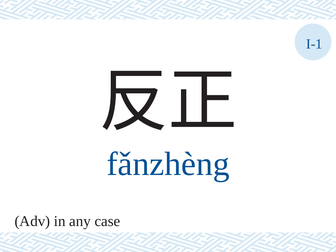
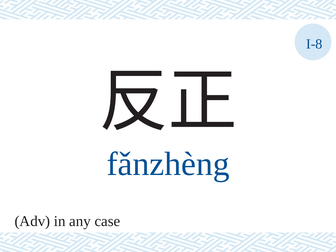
I-1: I-1 -> I-8 (314, 44)
